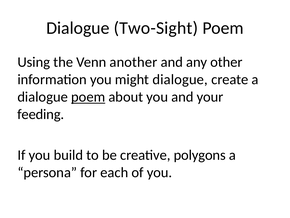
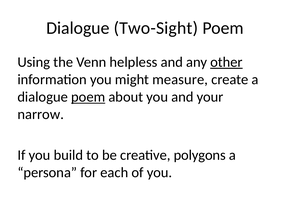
another: another -> helpless (133, 62)
other underline: none -> present (226, 62)
might dialogue: dialogue -> measure (180, 79)
feeding: feeding -> narrow (41, 114)
